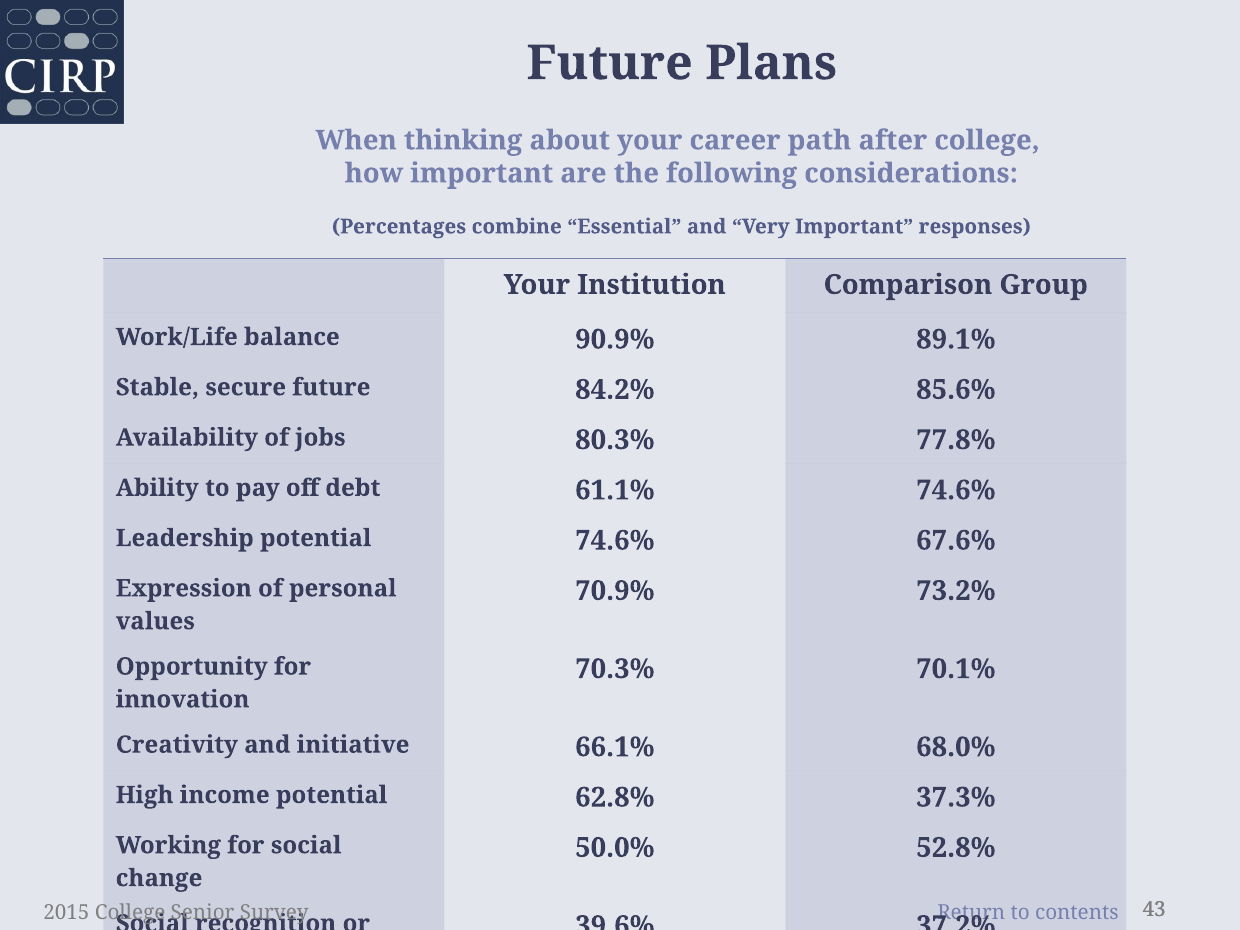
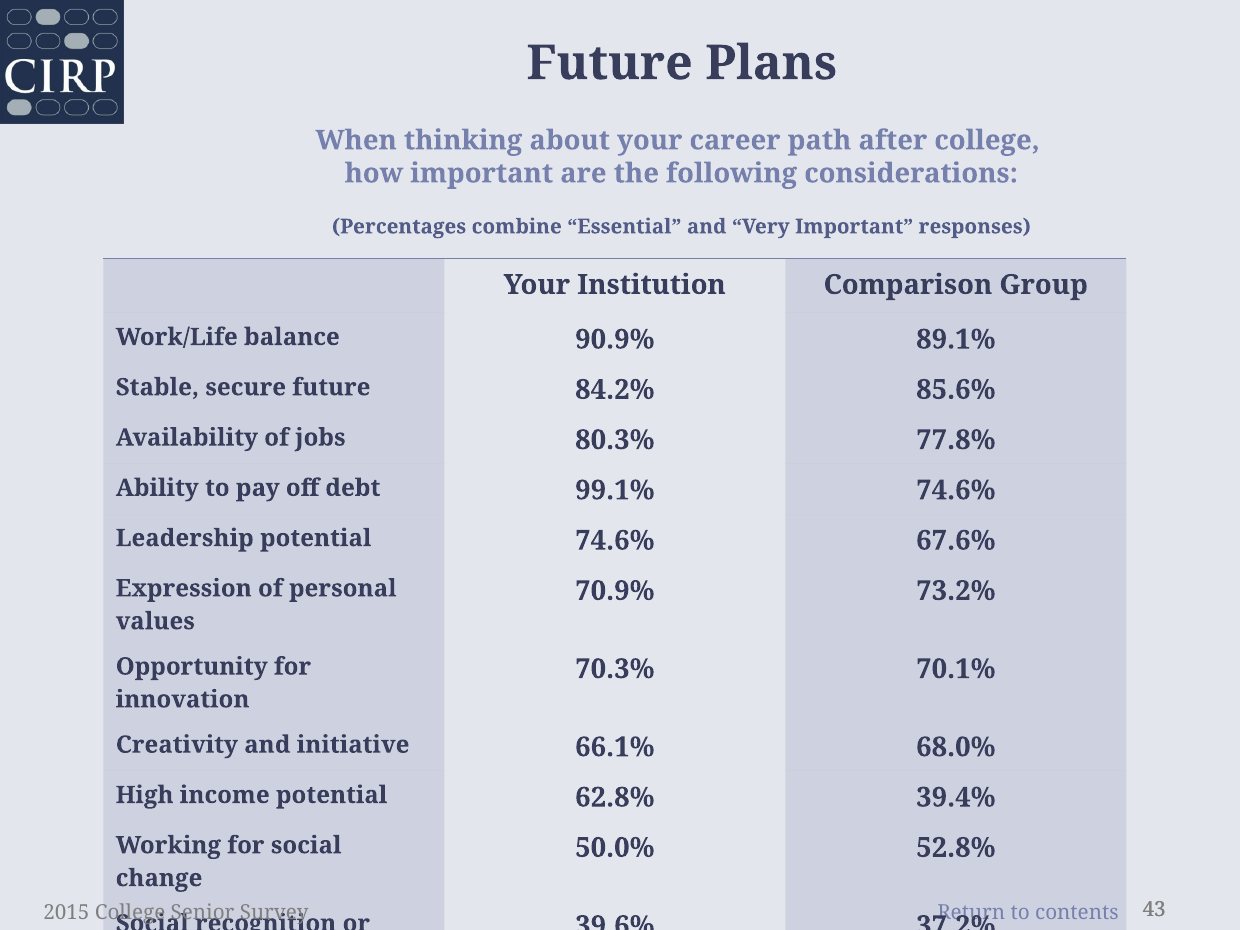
61.1%: 61.1% -> 99.1% (615, 490)
37.3%: 37.3% -> 39.4% (956, 797)
